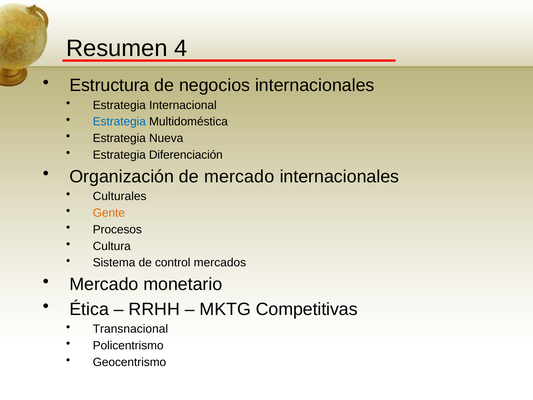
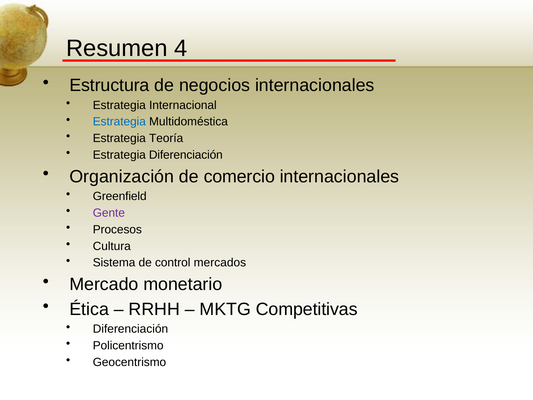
Nueva: Nueva -> Teoría (166, 138)
de mercado: mercado -> comercio (239, 177)
Culturales: Culturales -> Greenfield (120, 196)
Gente colour: orange -> purple (109, 213)
Transnacional: Transnacional -> Diferenciación (130, 329)
